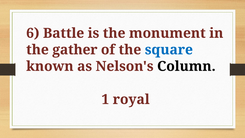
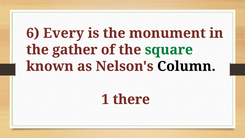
Battle: Battle -> Every (64, 33)
square colour: blue -> green (169, 50)
royal: royal -> there (131, 99)
